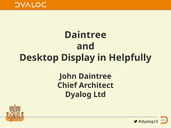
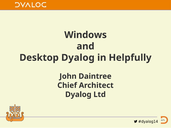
Daintree: Daintree -> Windows (86, 35)
Desktop Display: Display -> Dyalog (78, 58)
